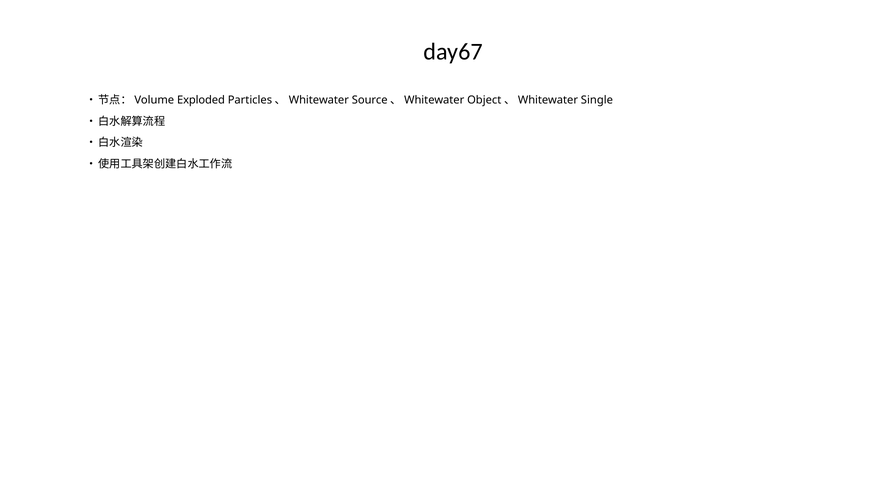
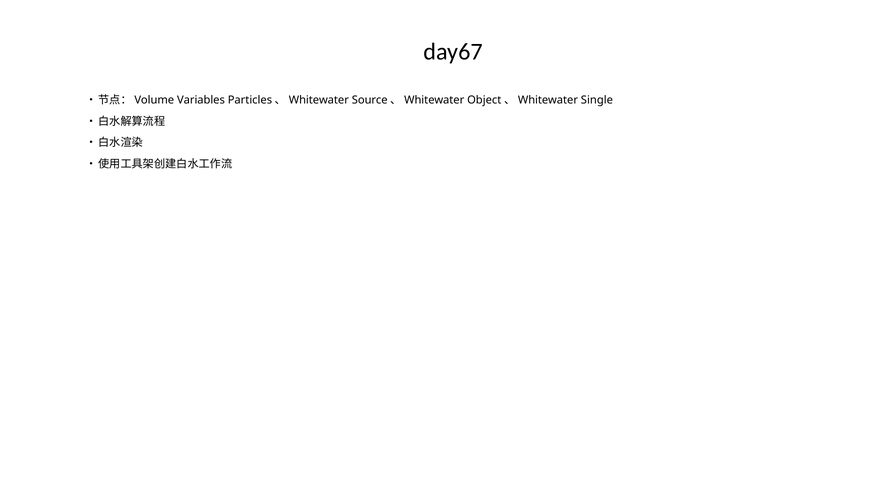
Exploded: Exploded -> Variables (201, 100)
